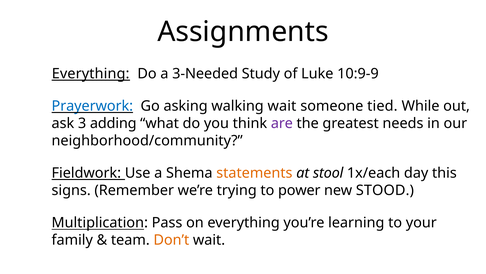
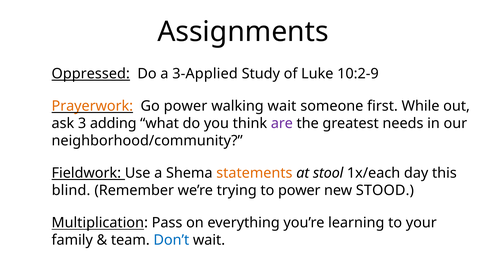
Everything: Everything -> Oppressed (91, 73)
3-Needed: 3-Needed -> 3-Applied (205, 73)
10:9-9: 10:9-9 -> 10:2-9 (358, 73)
Prayerwork colour: blue -> orange (92, 106)
Go asking: asking -> power (185, 106)
tied: tied -> first (382, 106)
signs: signs -> blind (71, 190)
Don’t colour: orange -> blue (171, 239)
